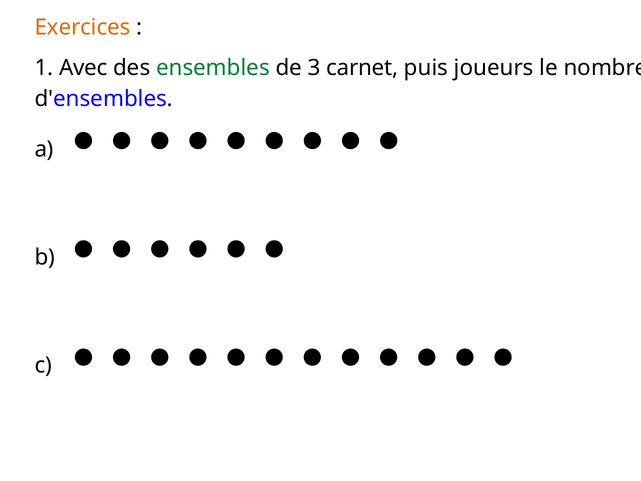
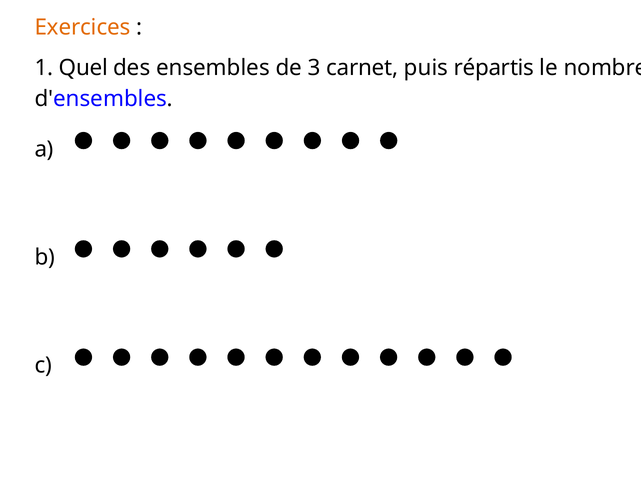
Avec: Avec -> Quel (83, 68)
ensembles colour: green -> black (213, 68)
joueurs: joueurs -> répartis (494, 68)
